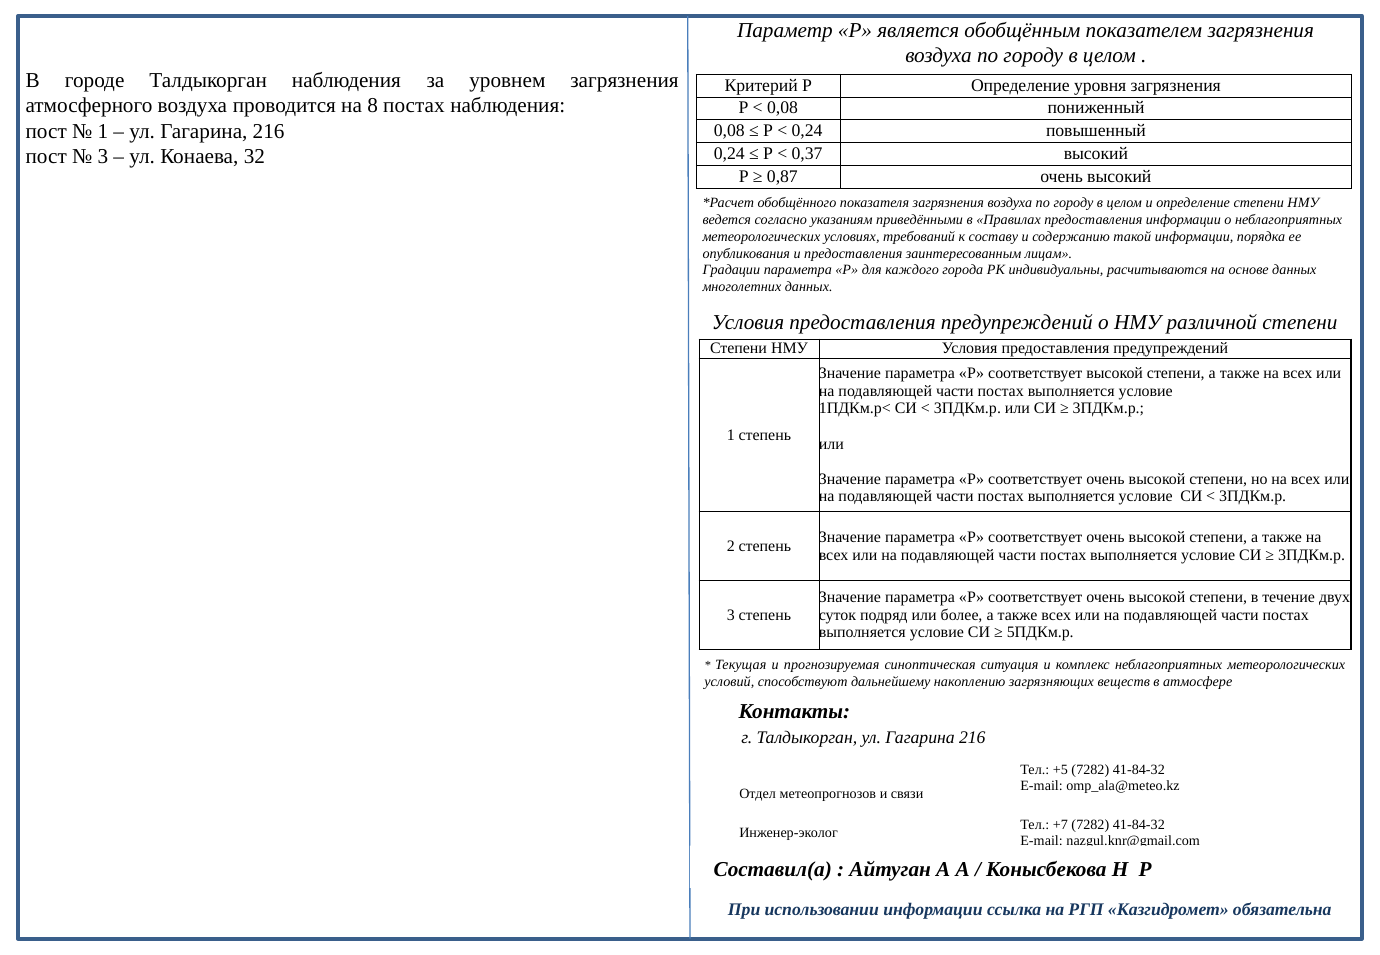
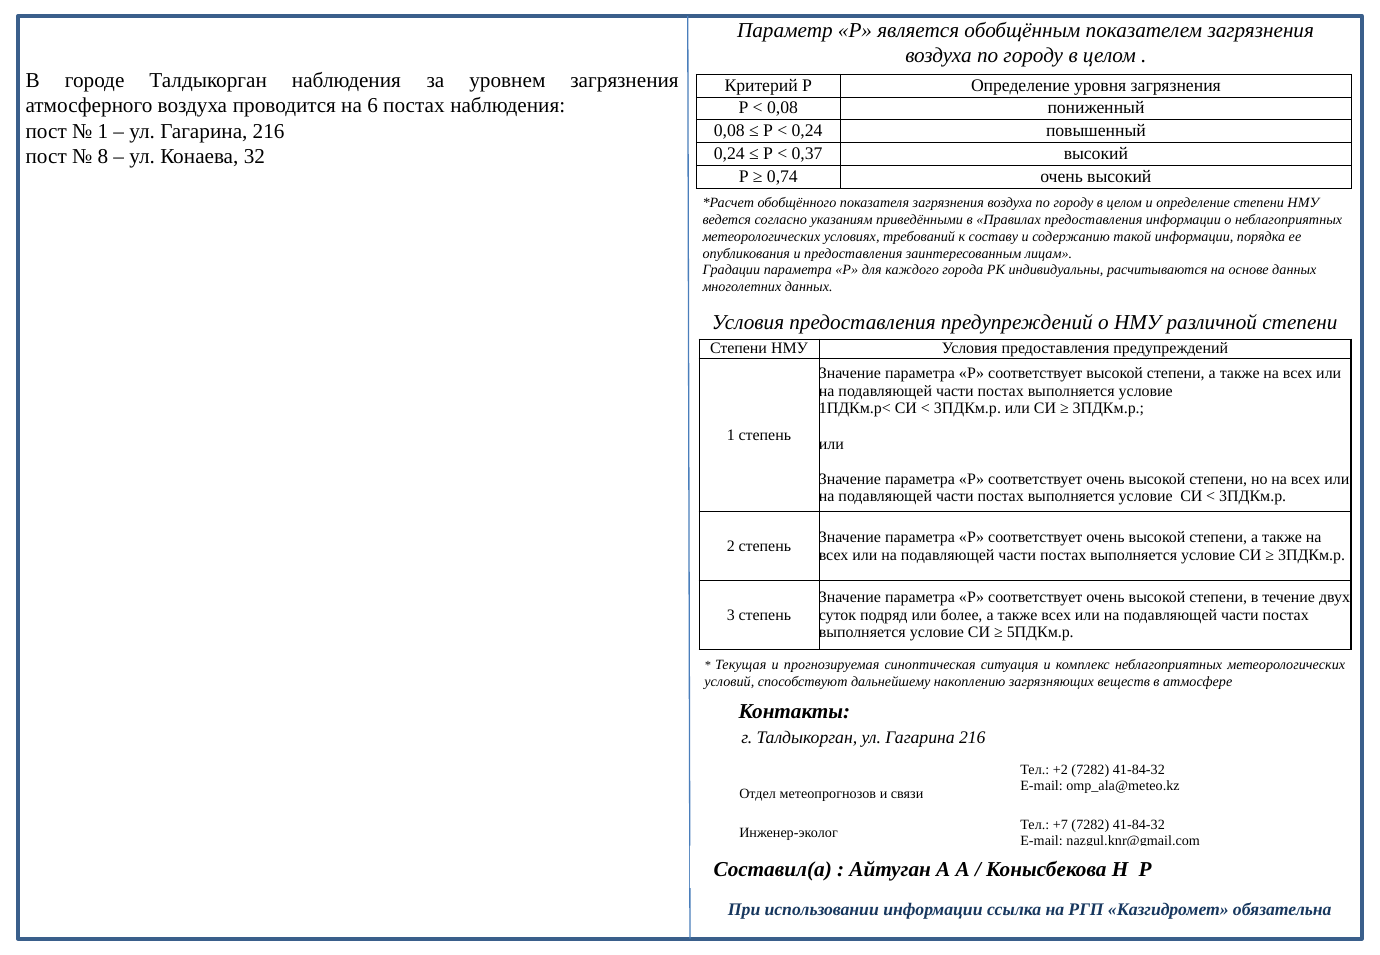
8: 8 -> 6 (373, 106)
3: 3 -> 8 (103, 157)
0,87: 0,87 -> 0,74 (782, 177)
+5: +5 -> +2 (1060, 770)
